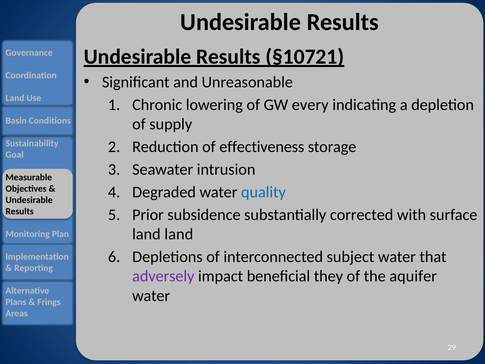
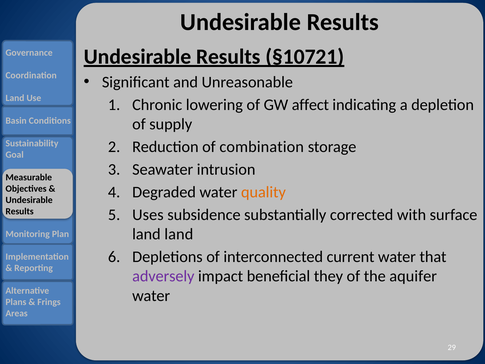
every: every -> affect (310, 105)
effectiveness: effectiveness -> combination (262, 147)
quality colour: blue -> orange (263, 192)
Prior: Prior -> Uses (148, 215)
subject: subject -> current (351, 257)
